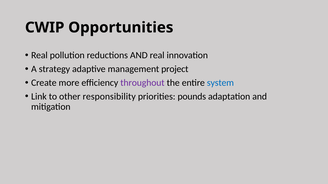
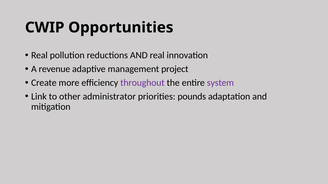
strategy: strategy -> revenue (54, 69)
system colour: blue -> purple (220, 83)
responsibility: responsibility -> administrator (109, 97)
